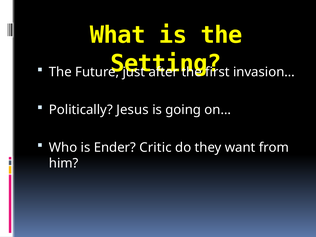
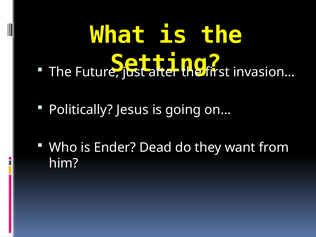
Critic: Critic -> Dead (156, 147)
